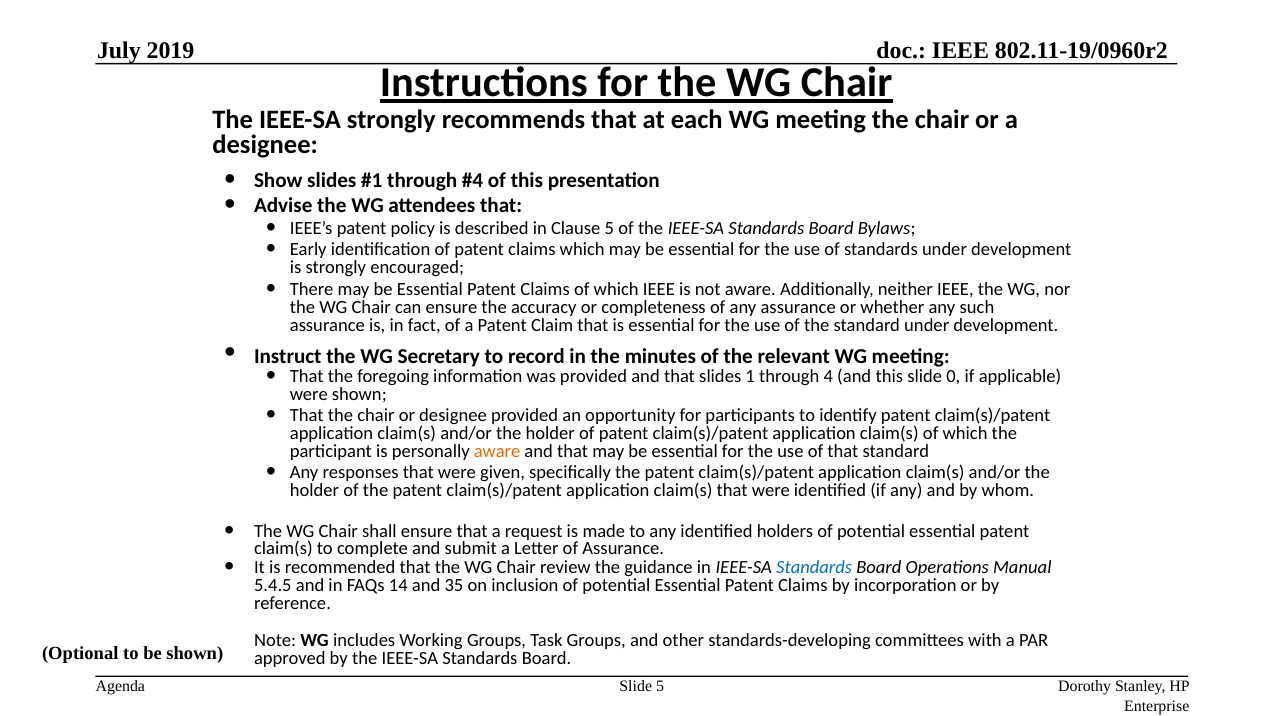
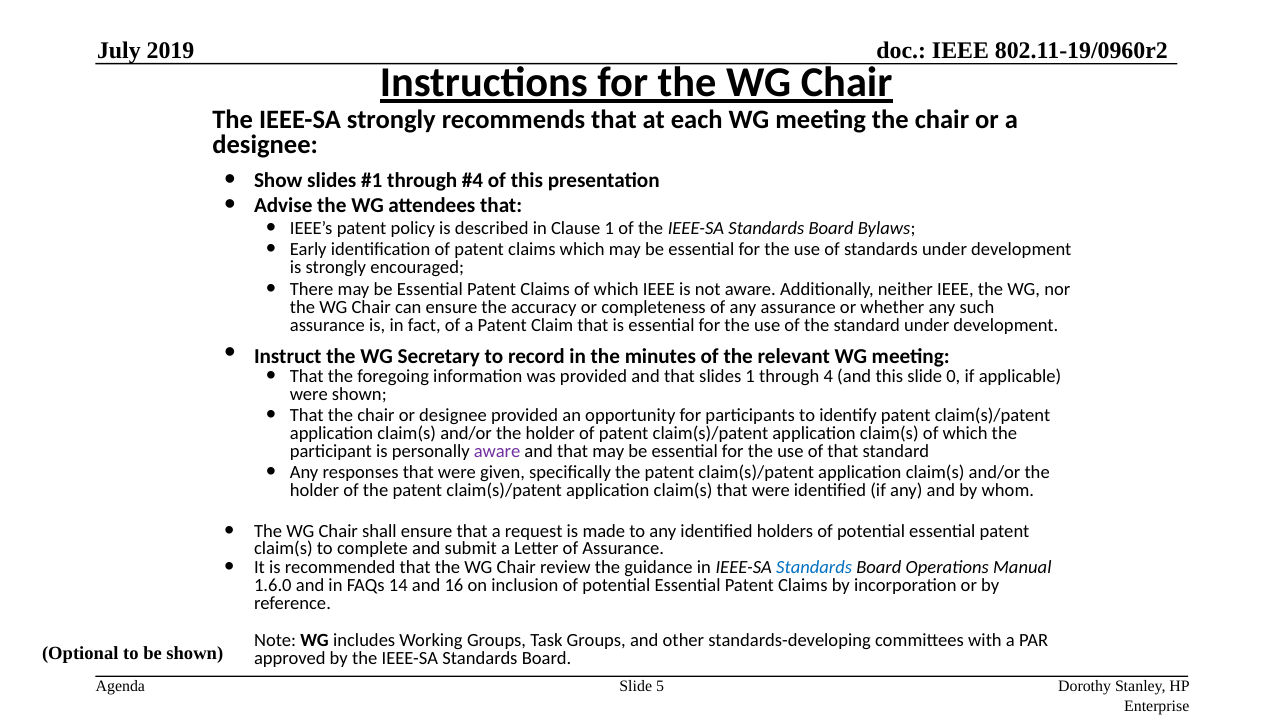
Clause 5: 5 -> 1 (609, 228)
aware colour: orange -> purple (497, 451)
5.4.5: 5.4.5 -> 1.6.0 (273, 585)
35: 35 -> 16 (454, 585)
